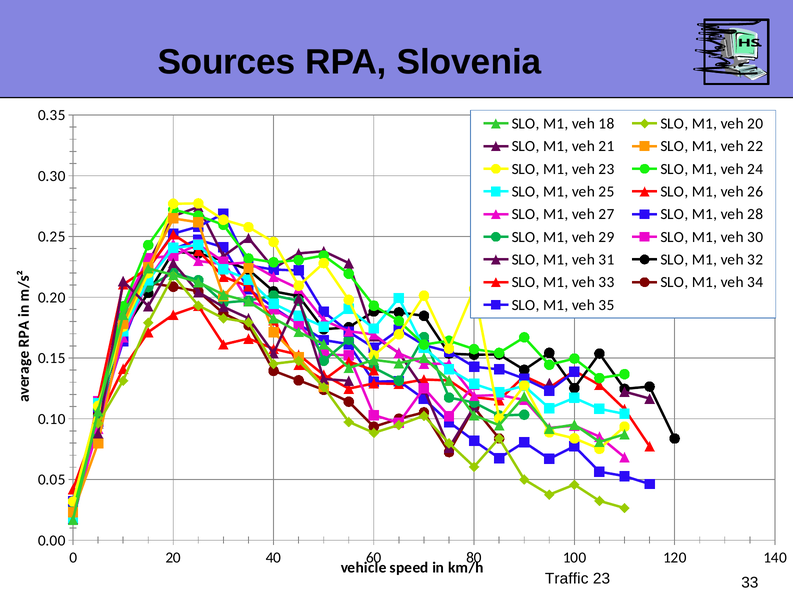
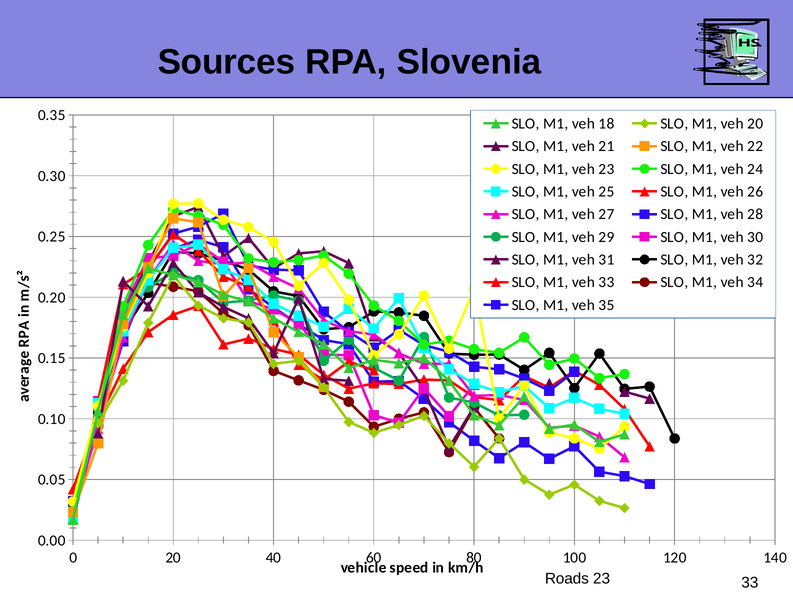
Traffic: Traffic -> Roads (567, 578)
